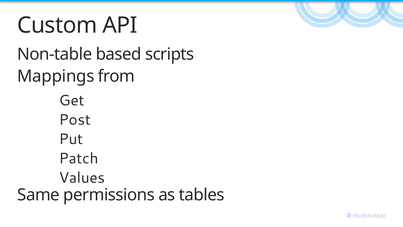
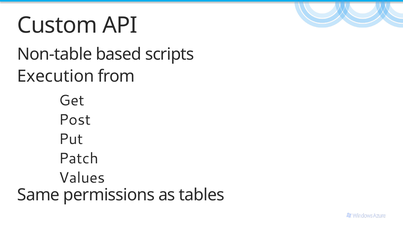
Mappings: Mappings -> Execution (56, 76)
